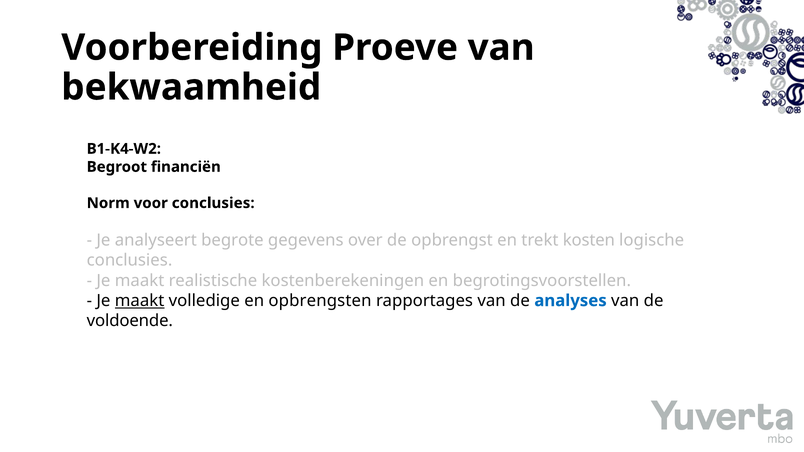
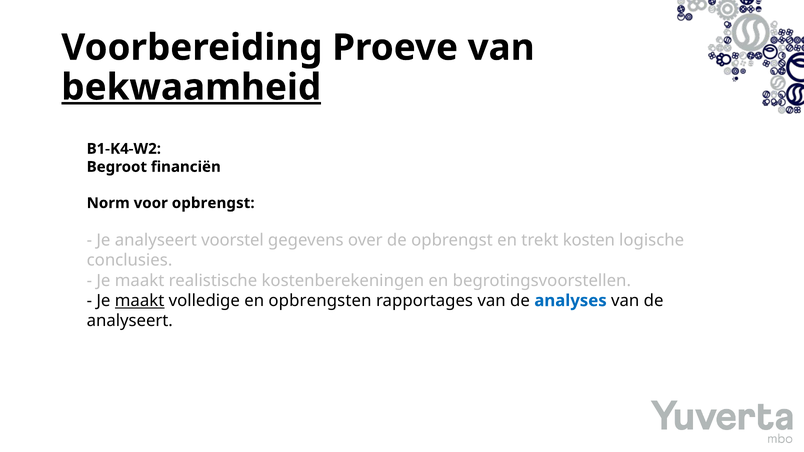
bekwaamheid underline: none -> present (191, 87)
voor conclusies: conclusies -> opbrengst (213, 203)
begrote: begrote -> voorstel (232, 240)
voldoende: voldoende -> analyseert (130, 321)
